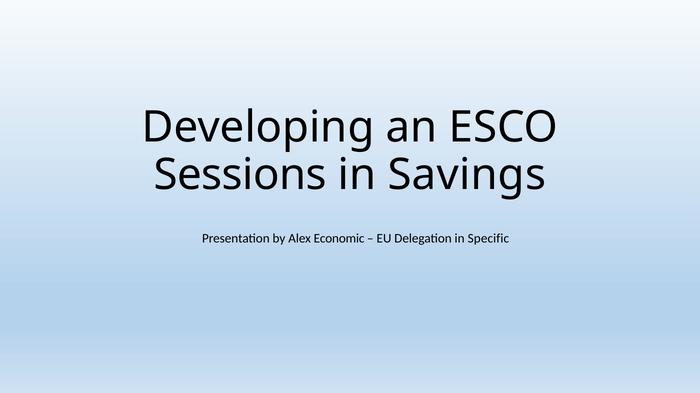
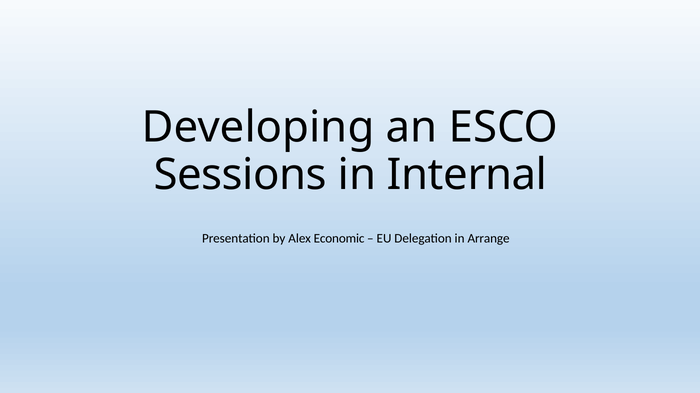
Savings: Savings -> Internal (467, 175)
Specific: Specific -> Arrange (489, 239)
